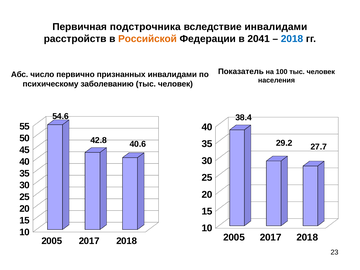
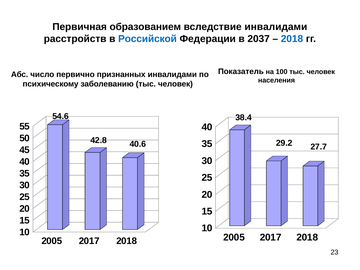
подстрочника: подстрочника -> образованием (145, 27)
Российской colour: orange -> blue (147, 39)
2041: 2041 -> 2037 (259, 39)
